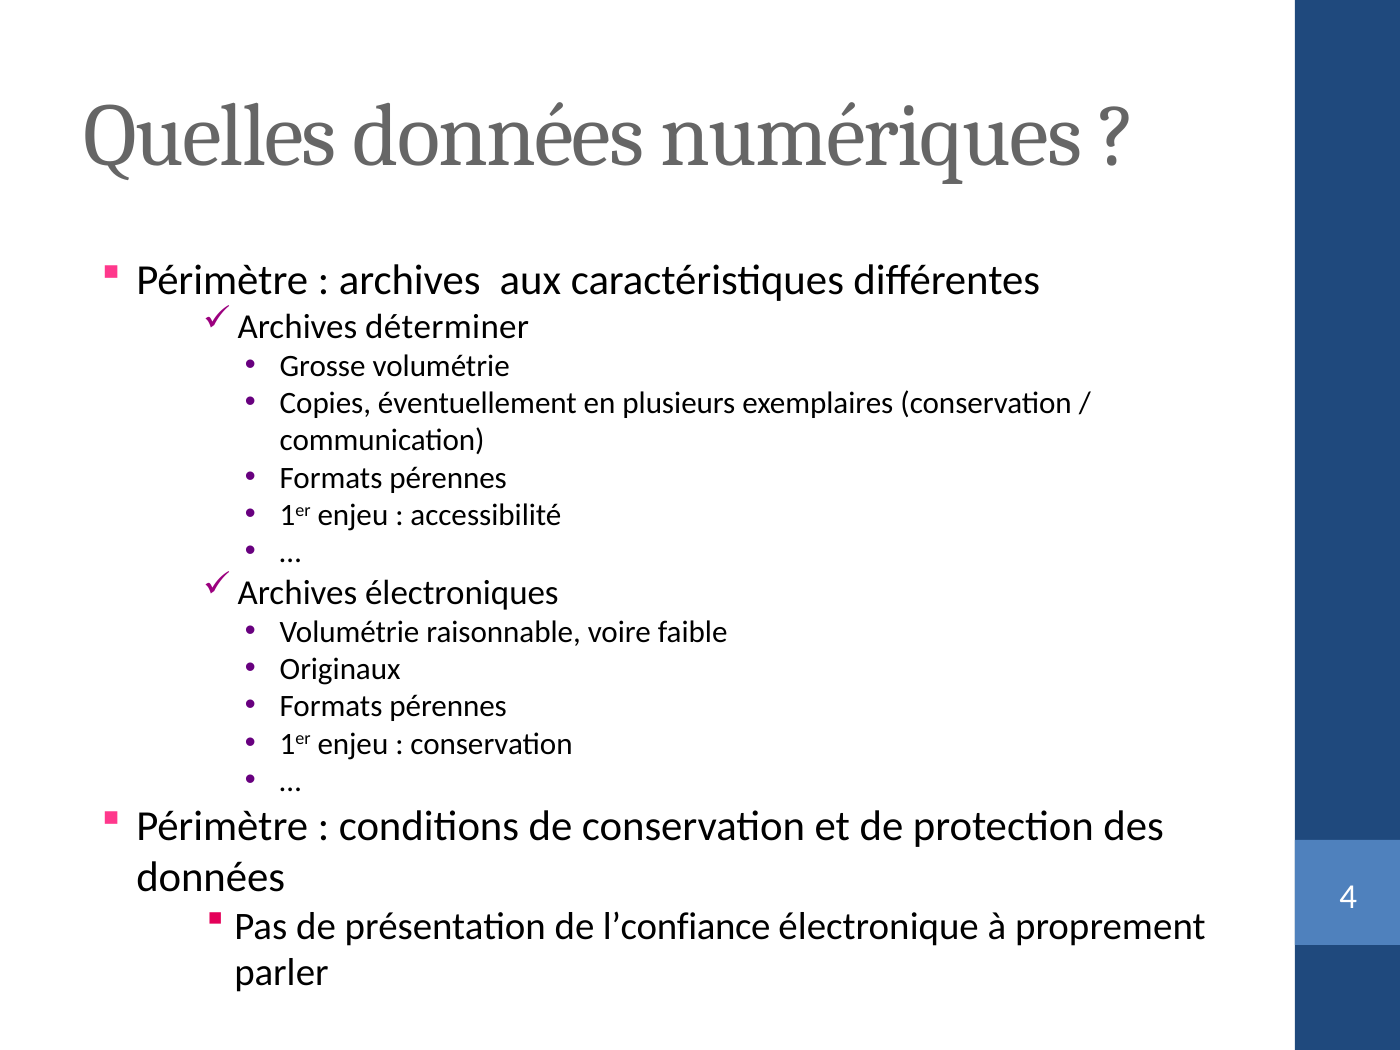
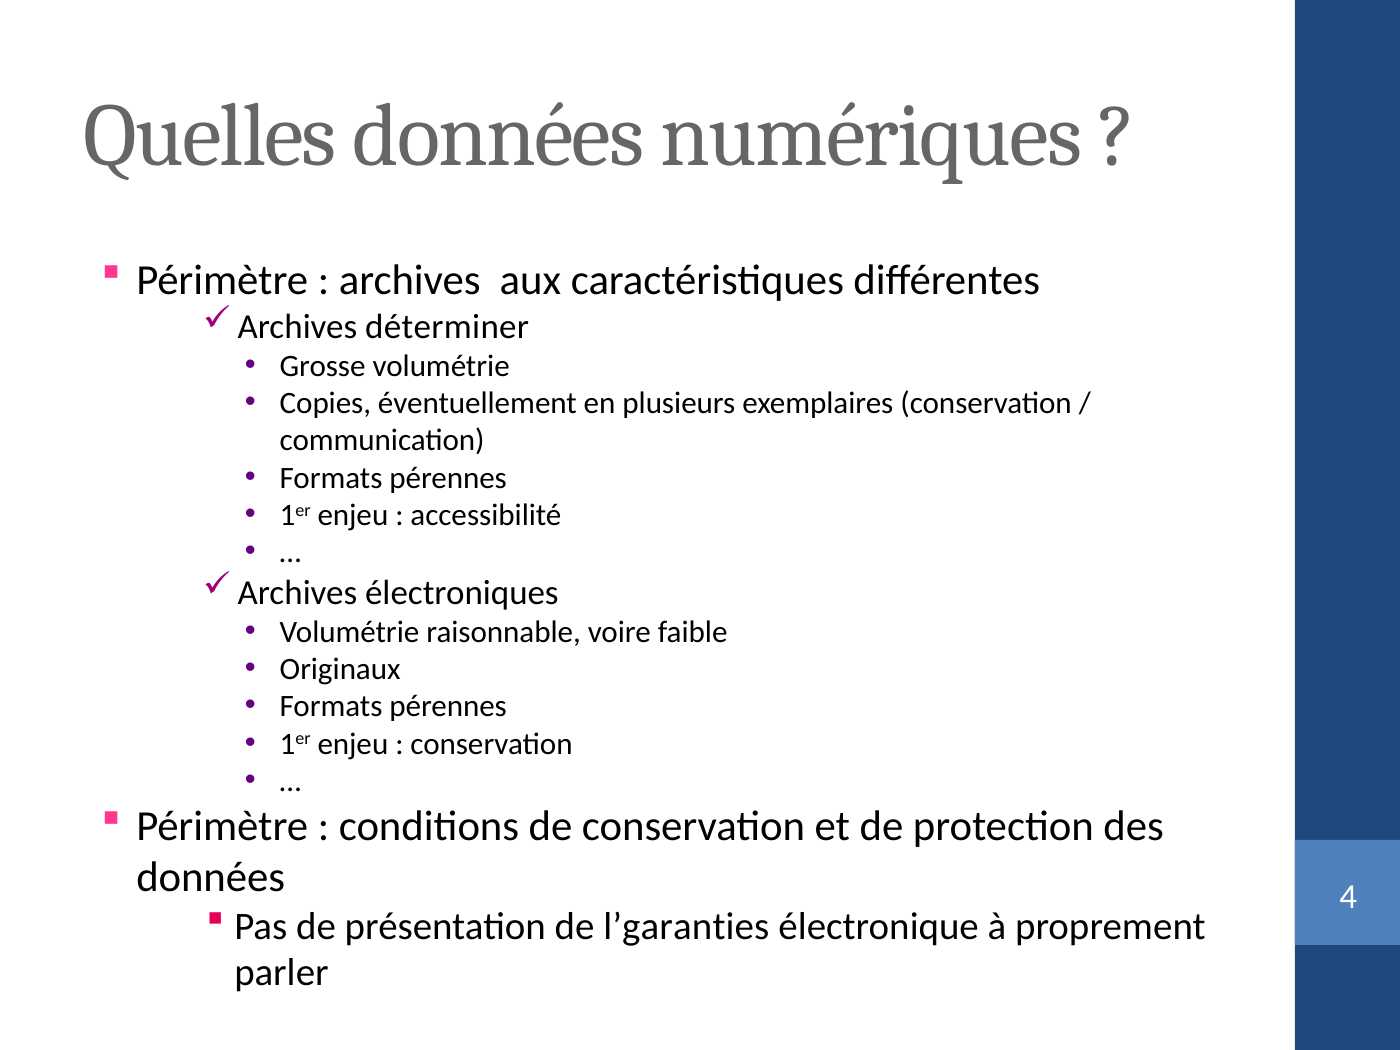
l’confiance: l’confiance -> l’garanties (686, 926)
